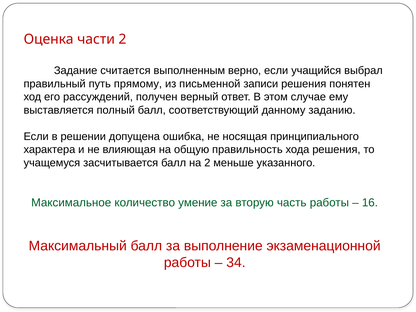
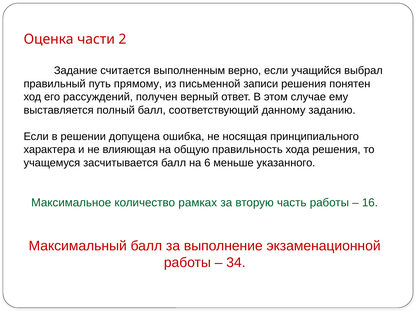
на 2: 2 -> 6 (207, 163)
умение: умение -> рамках (198, 203)
